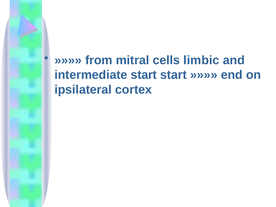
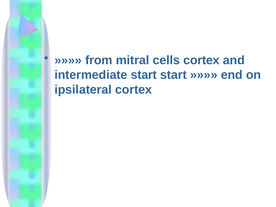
cells limbic: limbic -> cortex (201, 60)
